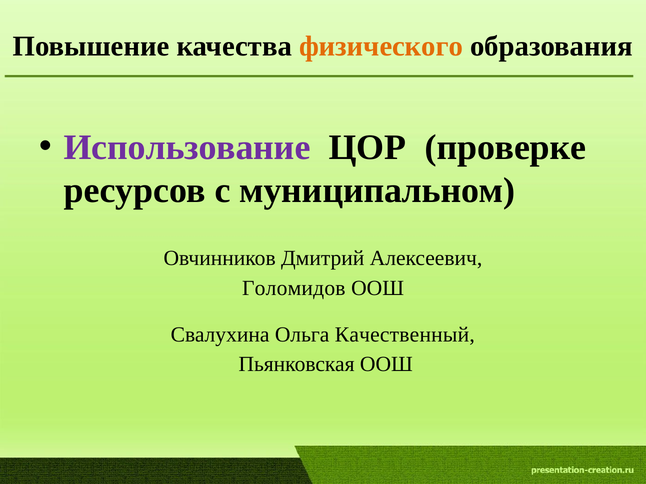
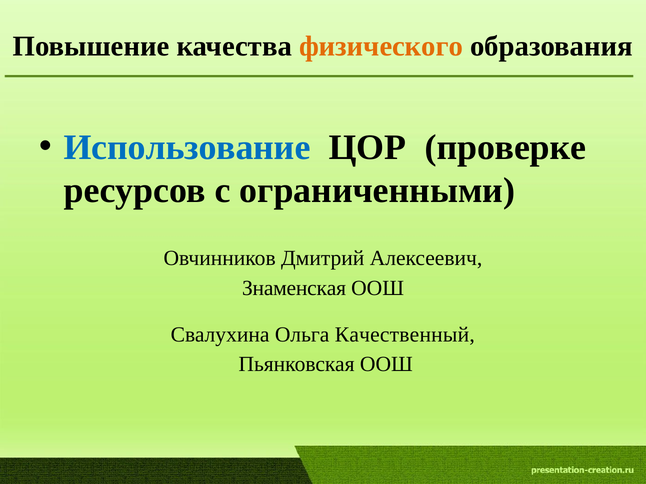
Использование colour: purple -> blue (187, 147)
муниципальном: муниципальном -> ограниченными (377, 190)
Голомидов: Голомидов -> Знаменская (294, 288)
